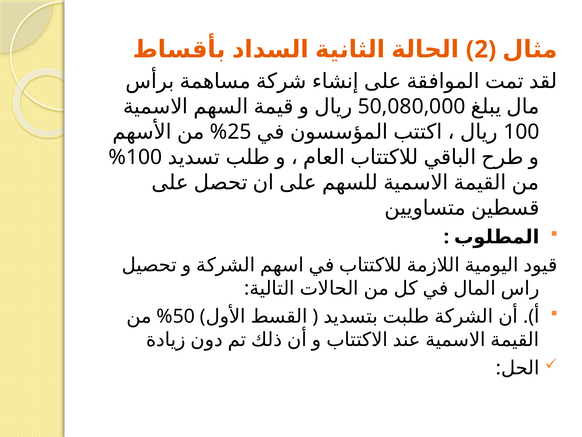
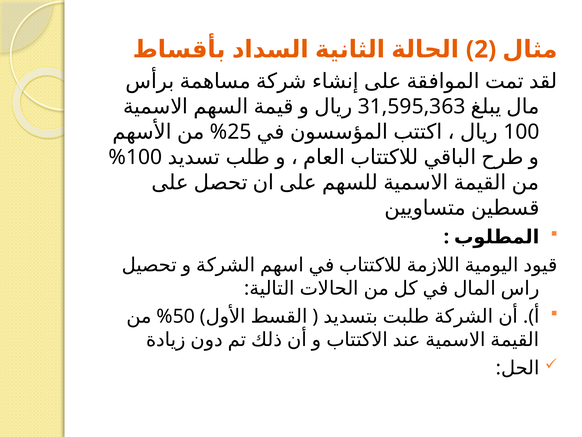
50,080,000: 50,080,000 -> 31,595,363 (412, 107)
